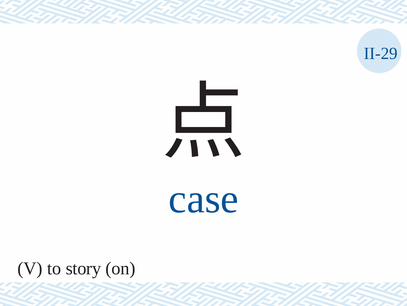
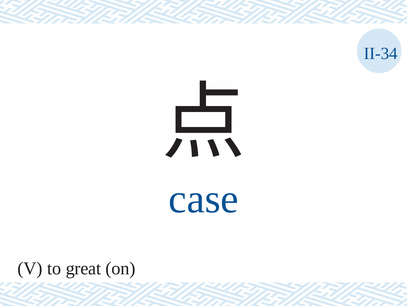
II-29: II-29 -> II-34 (381, 53)
story: story -> great (83, 268)
